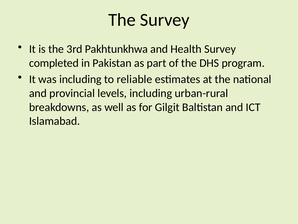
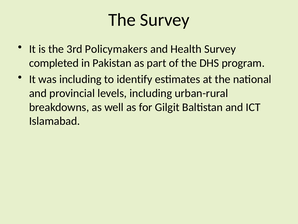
Pakhtunkhwa: Pakhtunkhwa -> Policymakers (116, 49)
reliable: reliable -> identify (134, 79)
